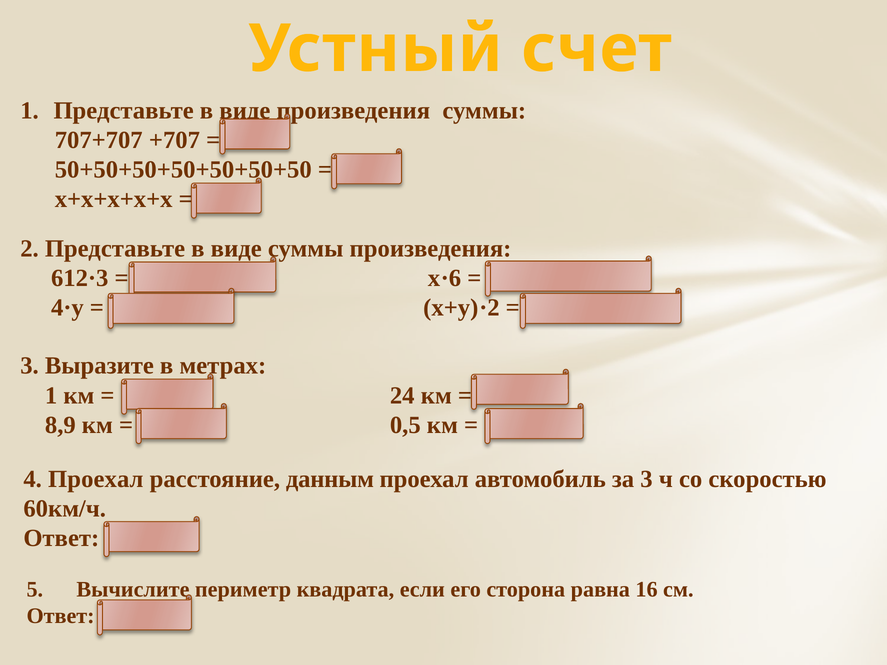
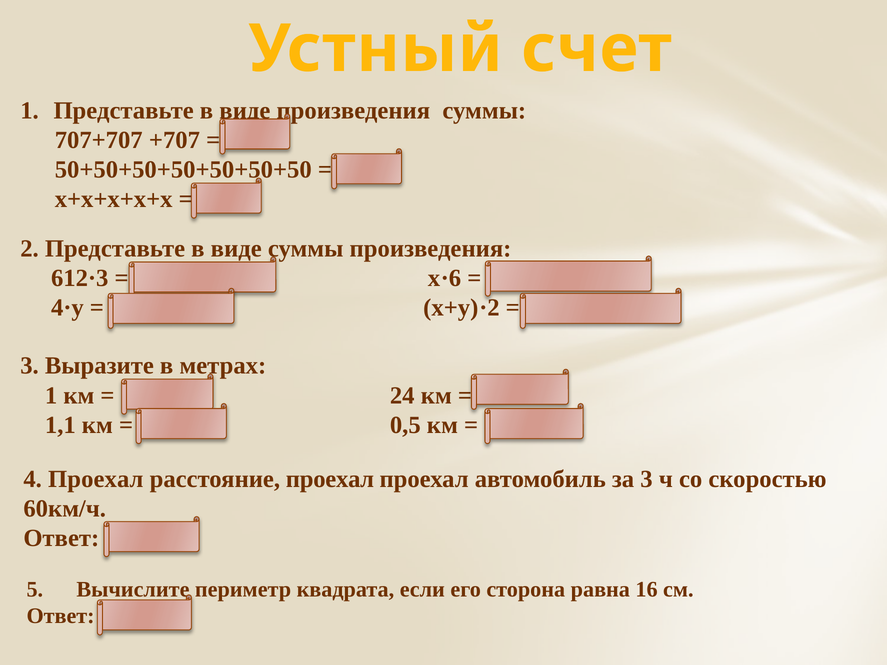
8,9: 8,9 -> 1,1 (60, 425)
расстояние данным: данным -> проехал (330, 479)
